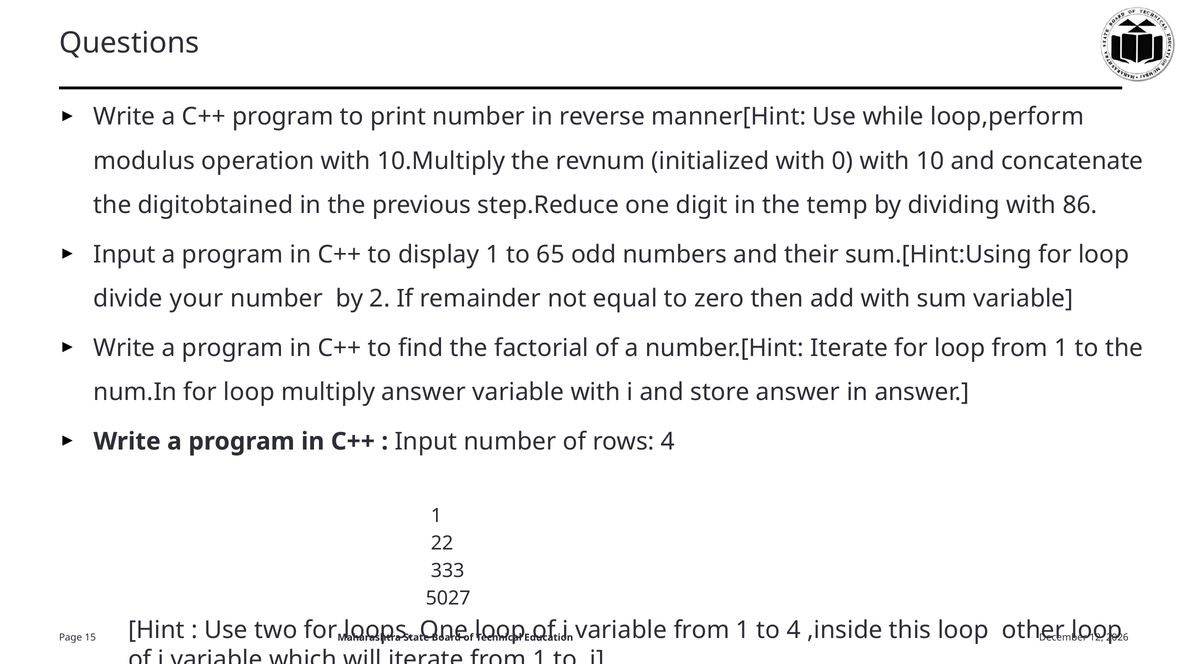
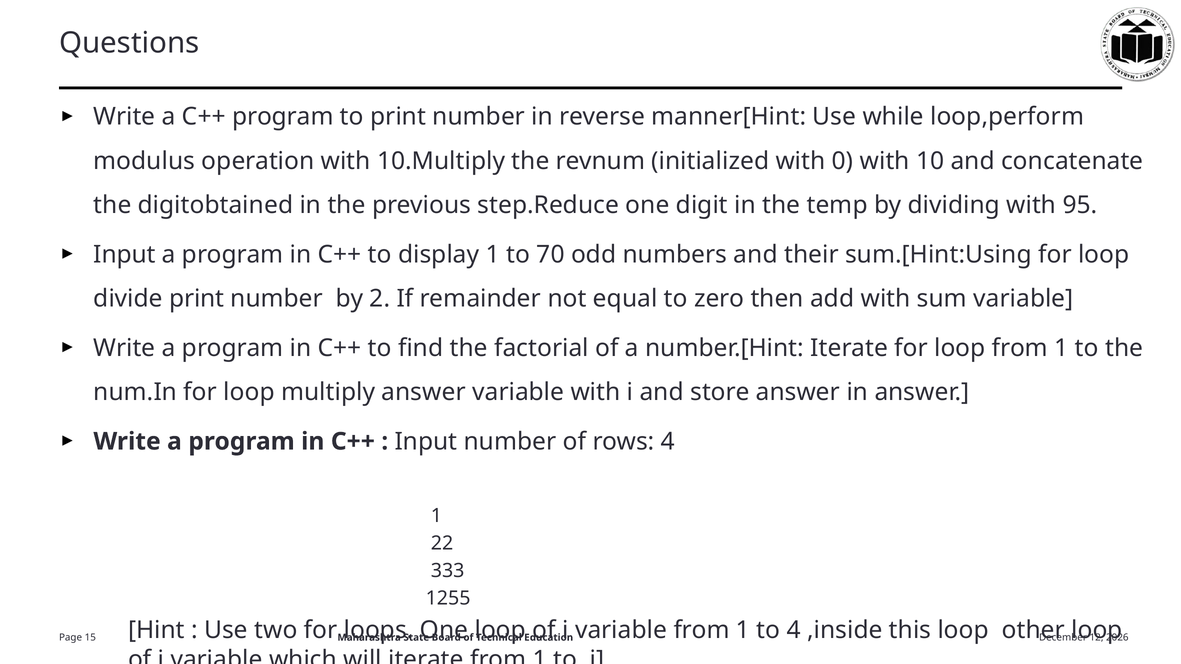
86: 86 -> 95 (1080, 205)
65: 65 -> 70 (551, 255)
divide your: your -> print (197, 299)
5027: 5027 -> 1255 (448, 598)
